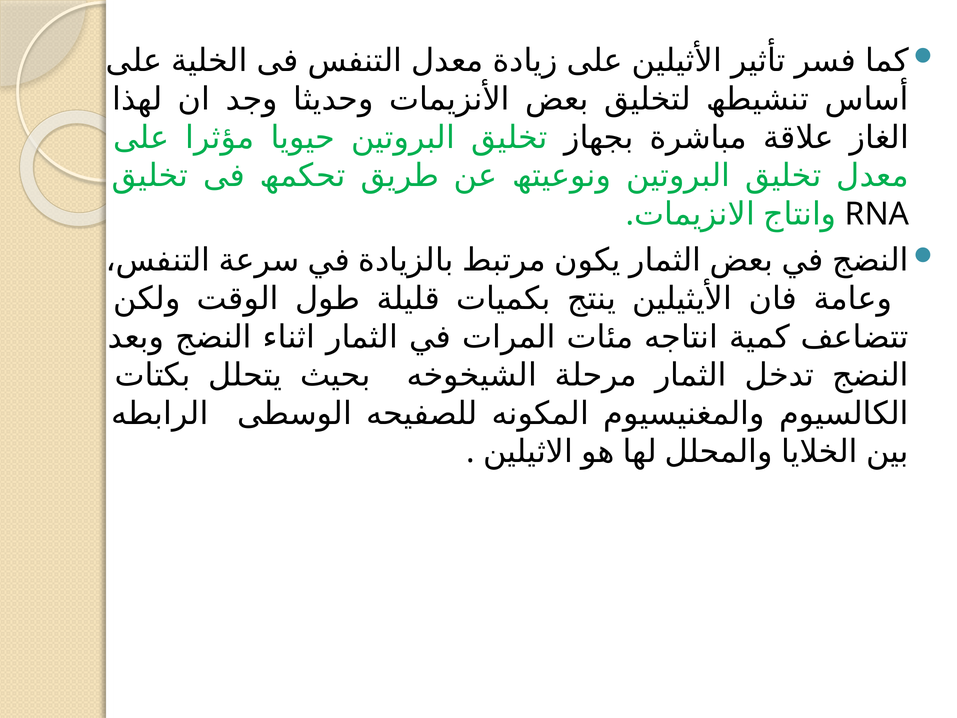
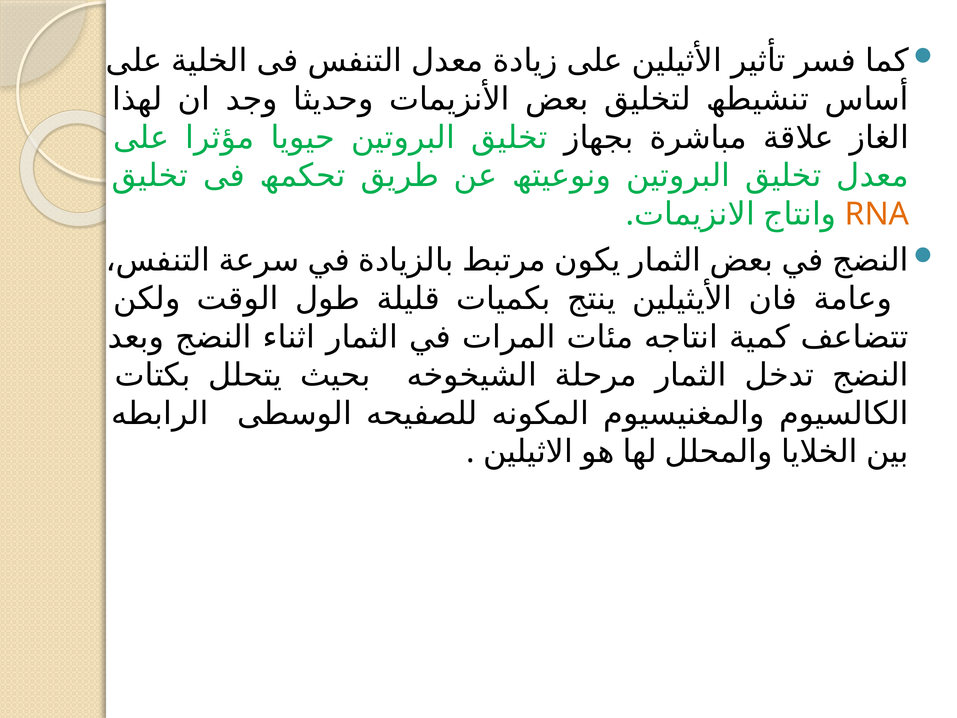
RNA colour: black -> orange (877, 214)
